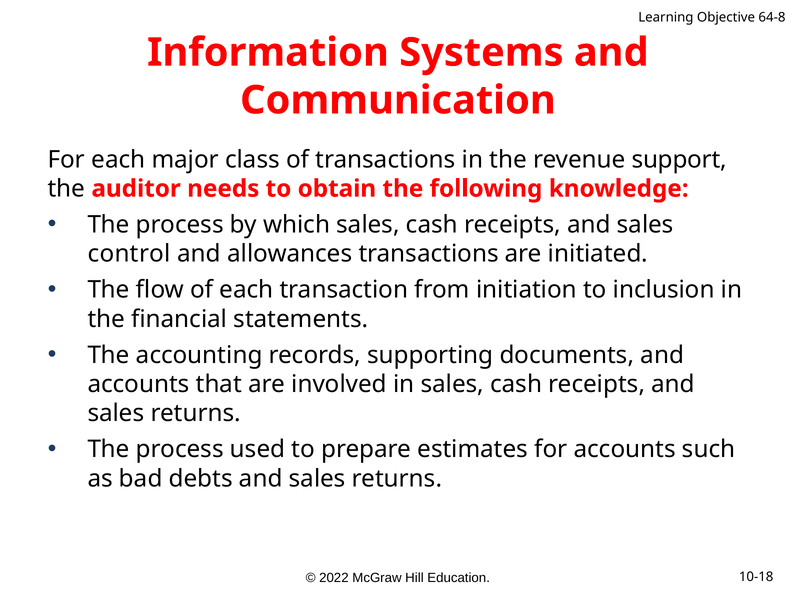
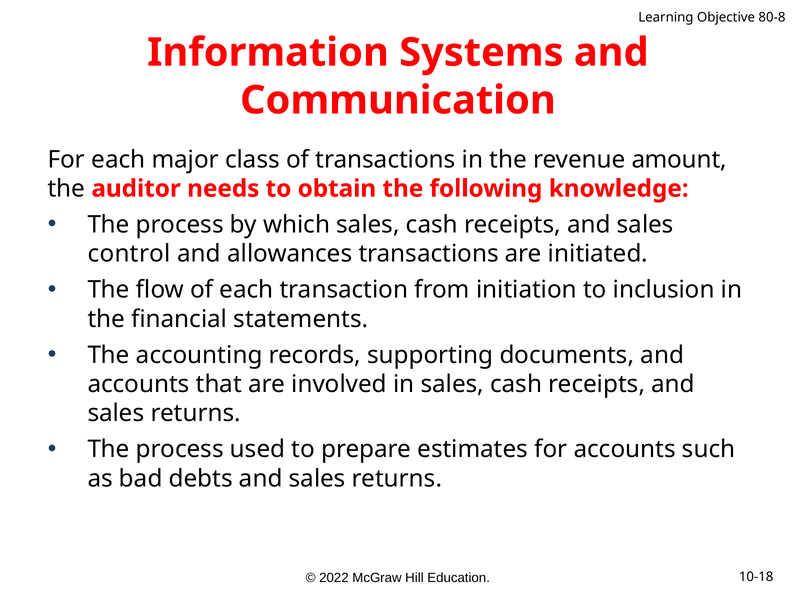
64-8: 64-8 -> 80-8 (772, 17)
support: support -> amount (679, 160)
